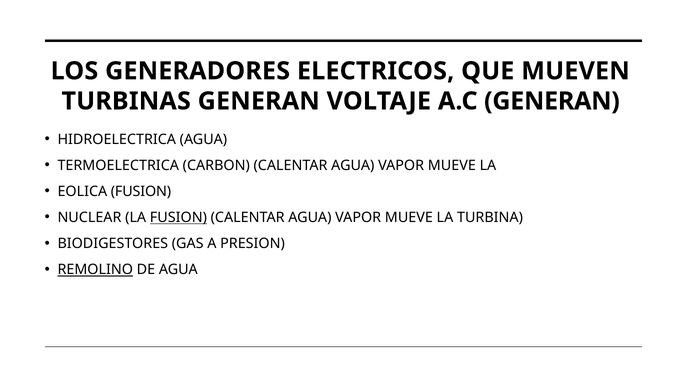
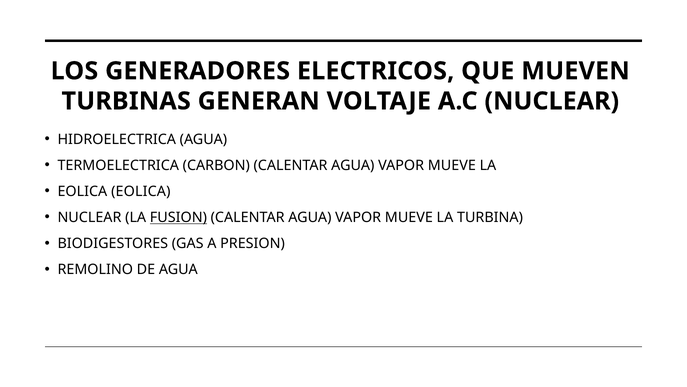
A.C GENERAN: GENERAN -> NUCLEAR (552, 101)
EOLICA FUSION: FUSION -> EOLICA (141, 191)
REMOLINO underline: present -> none (95, 269)
